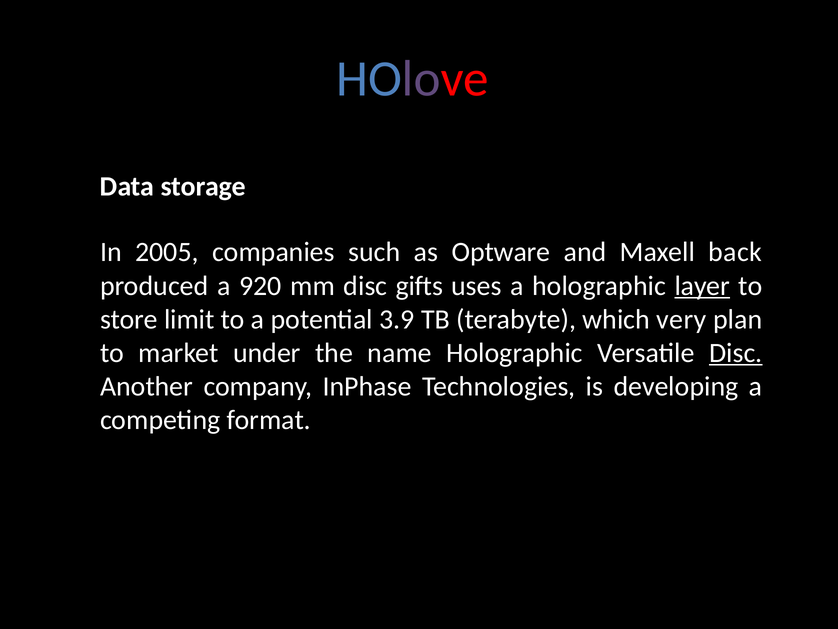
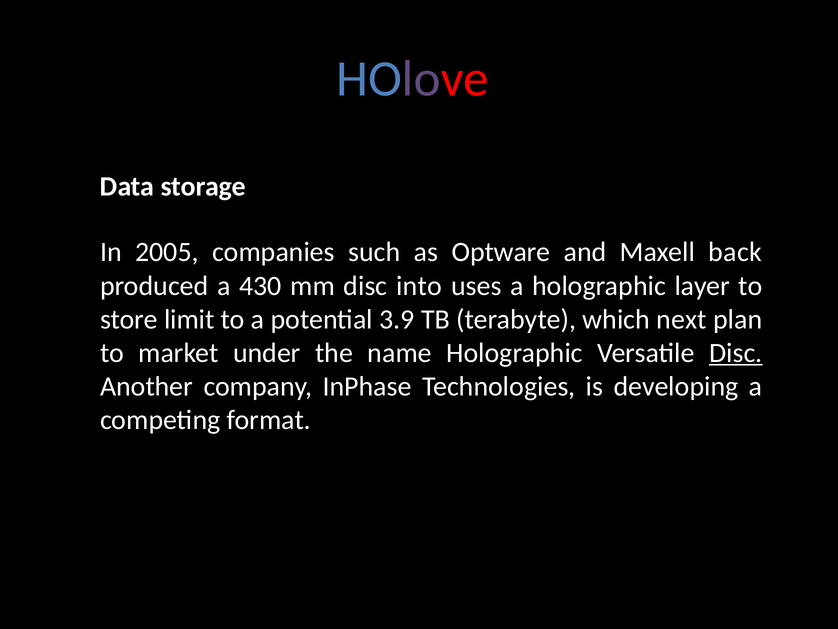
920: 920 -> 430 (260, 286)
gifts: gifts -> into (419, 286)
layer underline: present -> none (702, 286)
very: very -> next (681, 319)
